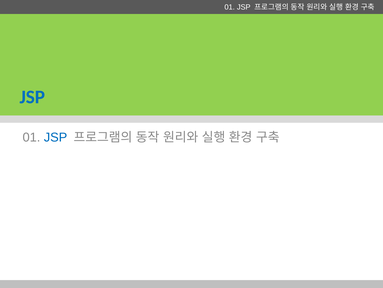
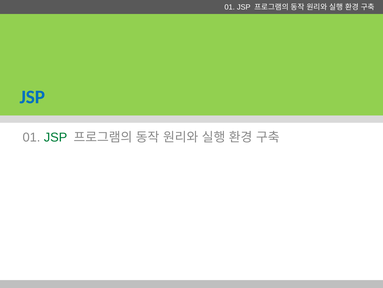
JSP colour: blue -> green (56, 137)
